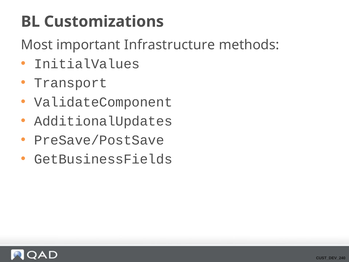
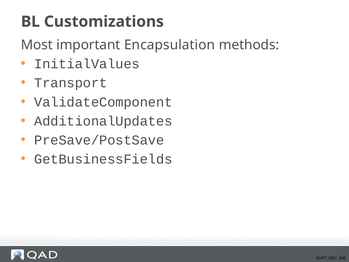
Infrastructure: Infrastructure -> Encapsulation (170, 45)
